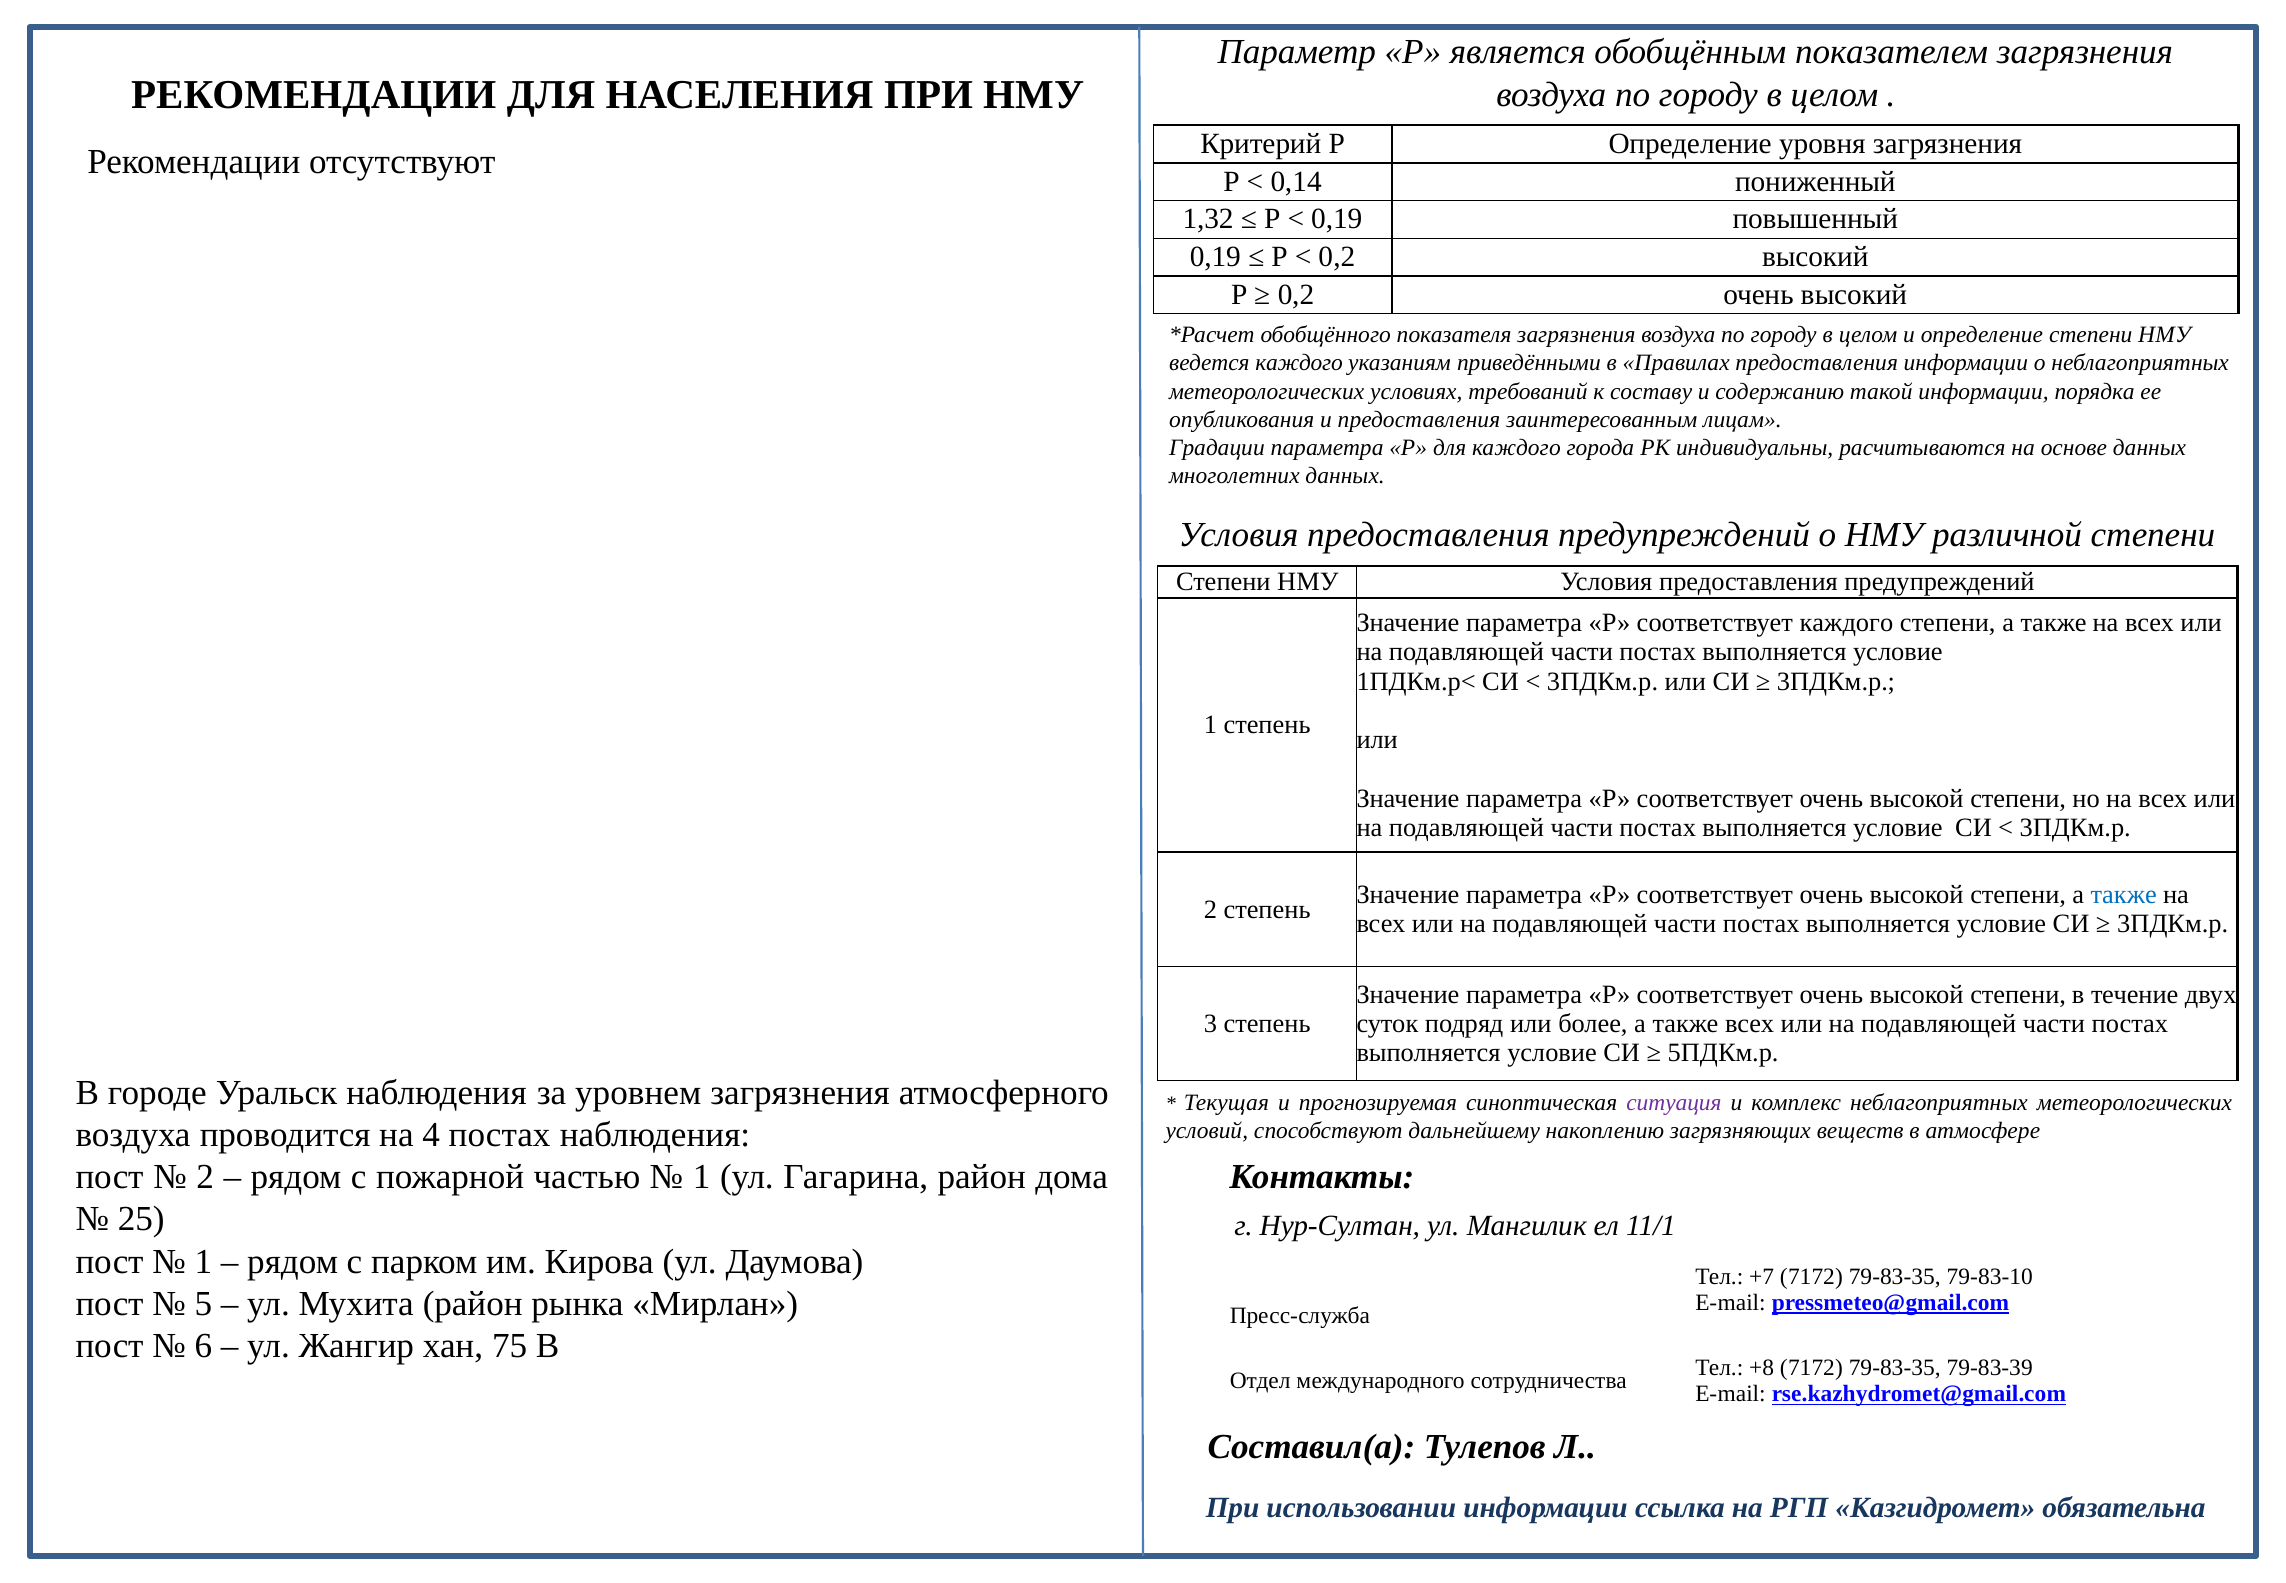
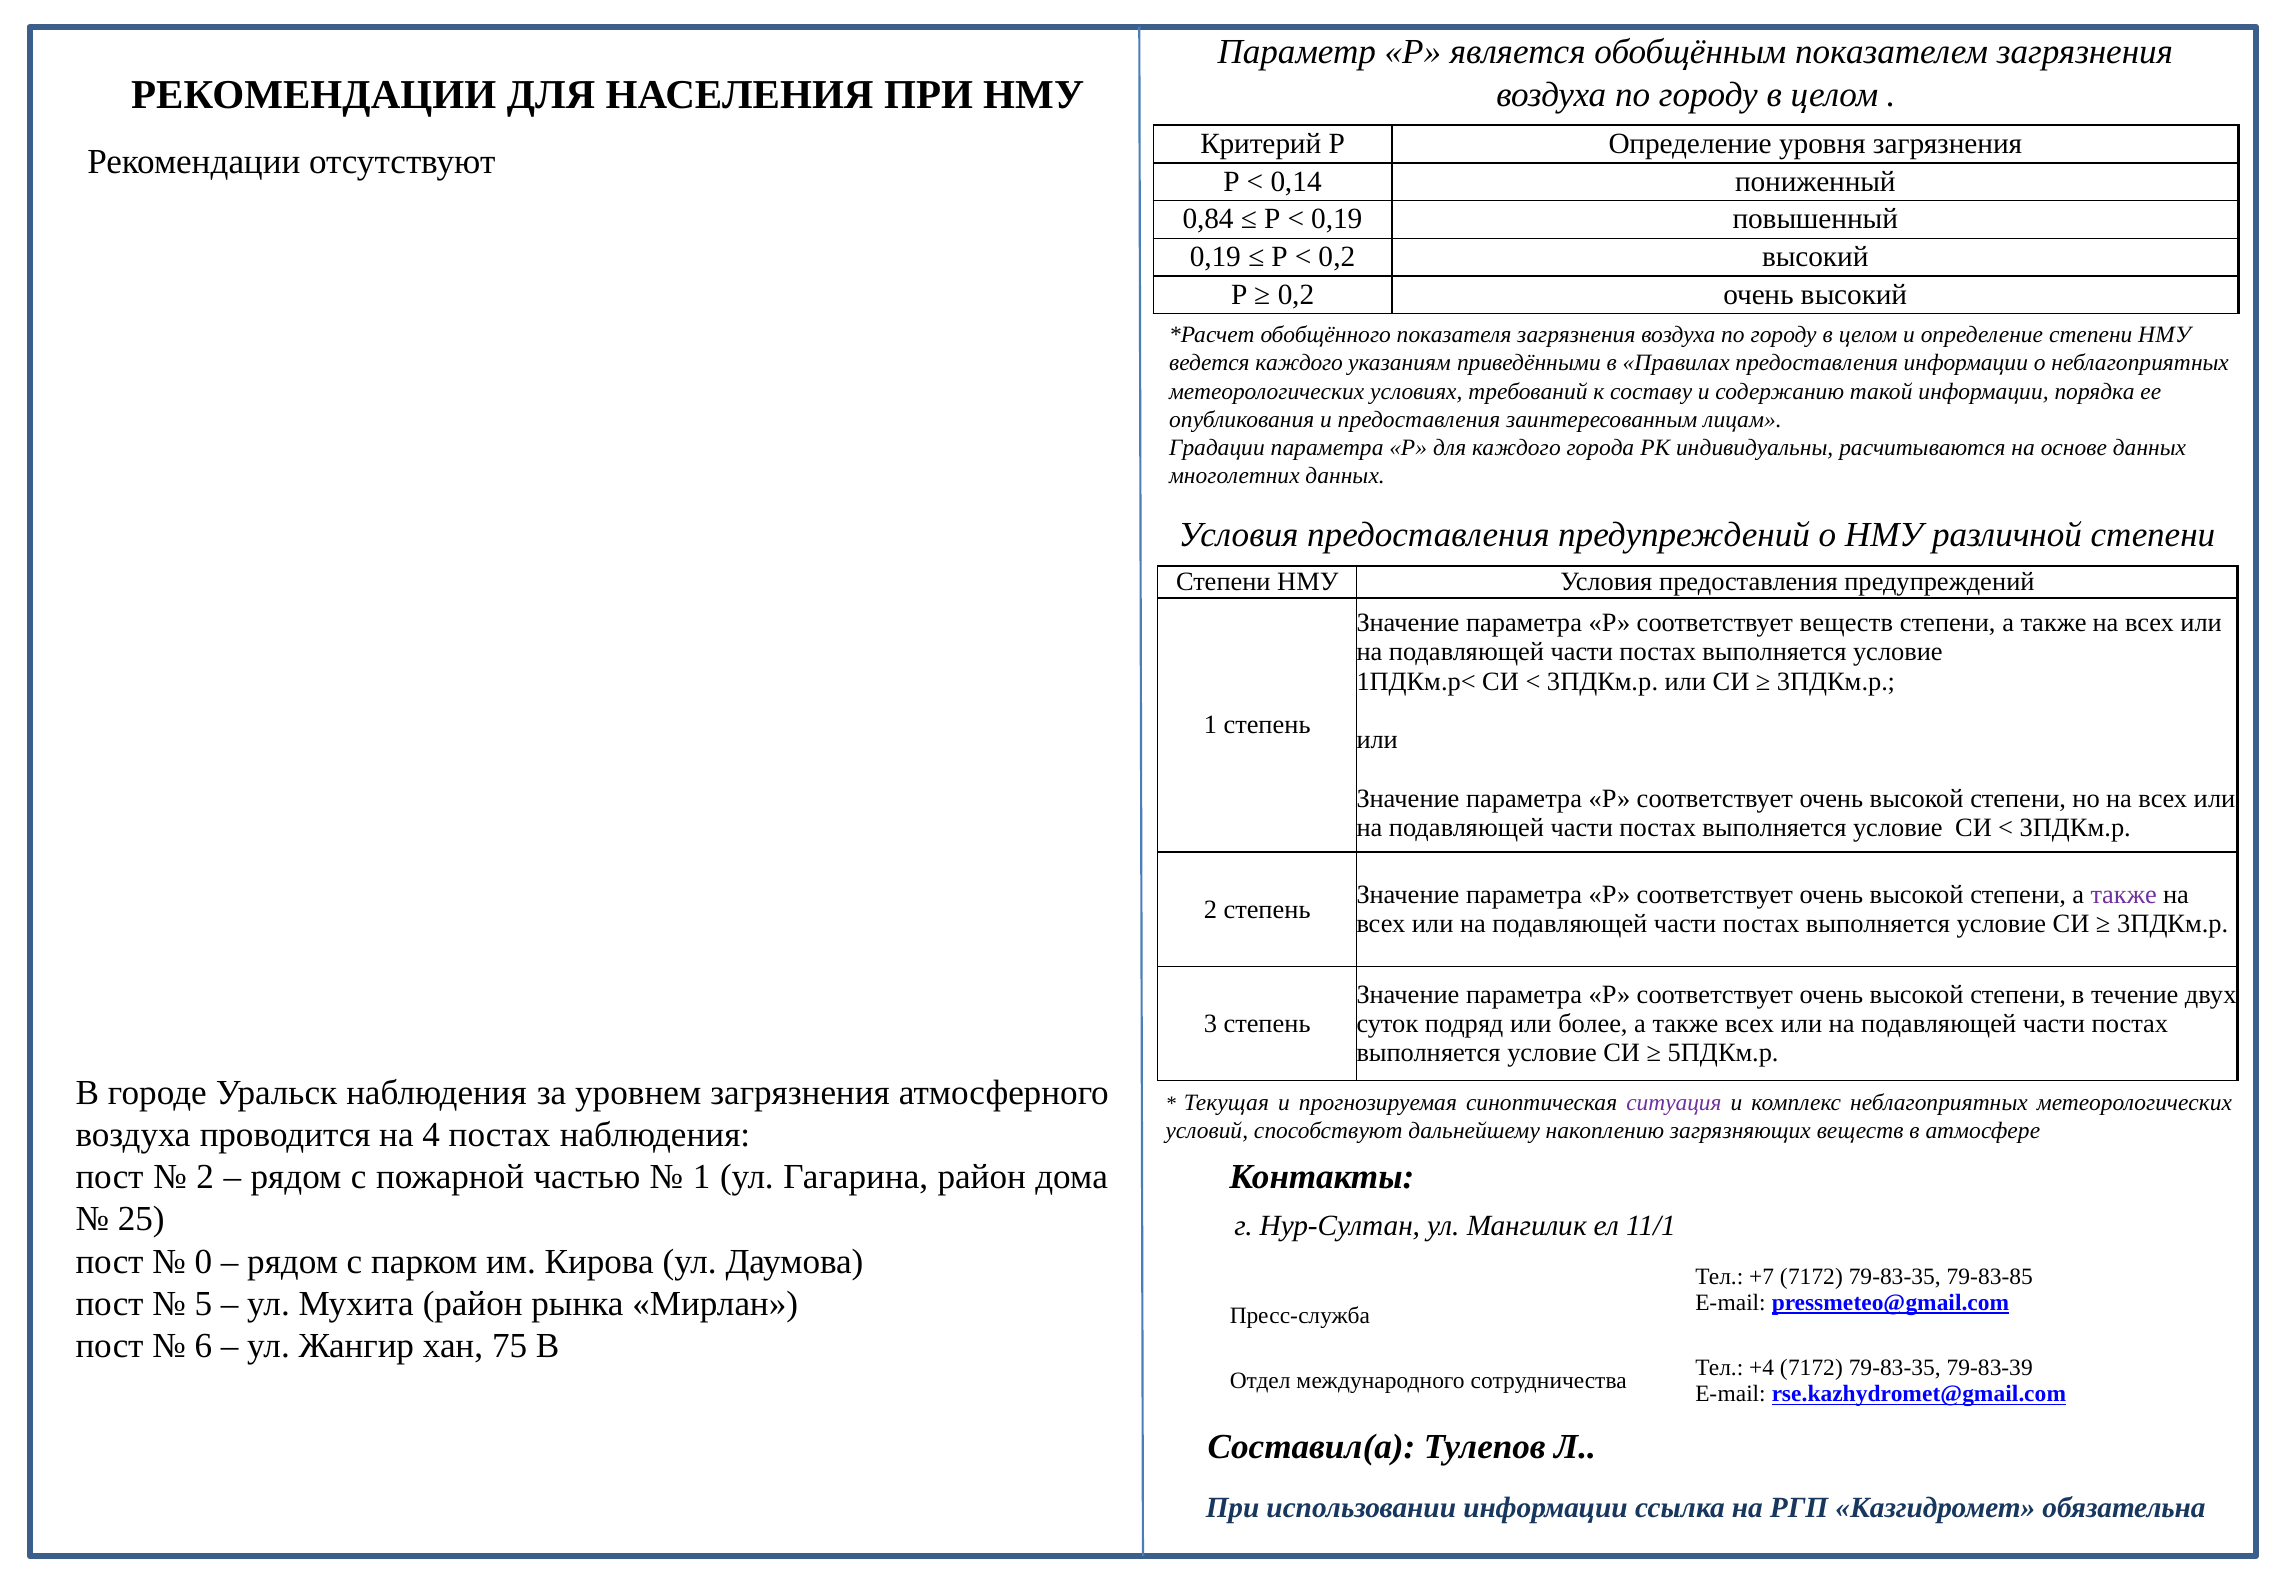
1,32: 1,32 -> 0,84 (1208, 219)
соответствует каждого: каждого -> веществ (1846, 623)
также colour: blue -> purple (2124, 895)
1: 1 -> 0 (203, 1261)
79-83-10: 79-83-10 -> 79-83-85 (1990, 1276)
+8: +8 -> +4 (1762, 1368)
